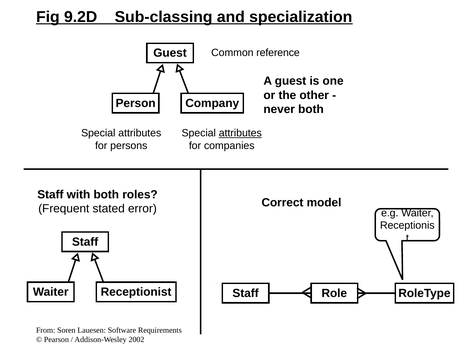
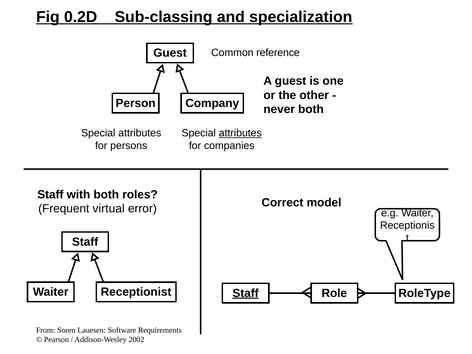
9.2D: 9.2D -> 0.2D (81, 17)
stated: stated -> virtual (109, 209)
Staff underline: none -> present (246, 293)
